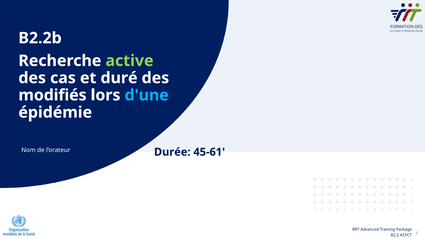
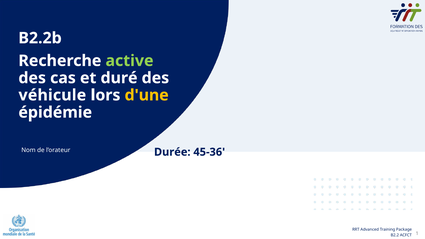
modifiés: modifiés -> véhicule (52, 95)
d'une colour: light blue -> yellow (147, 95)
45-61: 45-61 -> 45-36 (209, 152)
